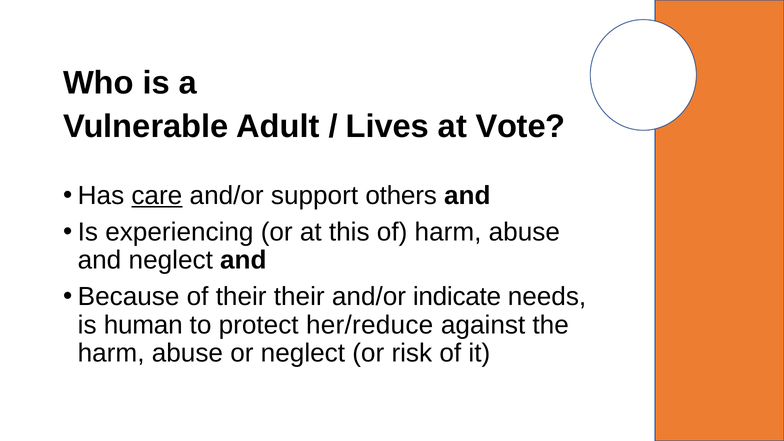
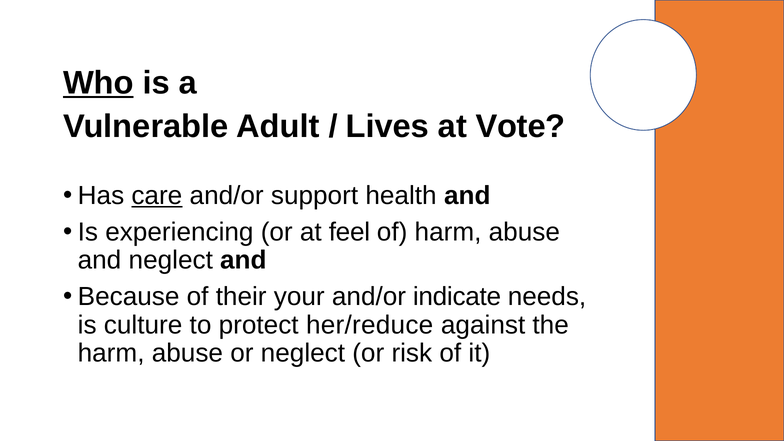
Who underline: none -> present (98, 83)
others: others -> health (401, 196)
this: this -> feel (349, 232)
their their: their -> your (299, 297)
human: human -> culture (143, 325)
